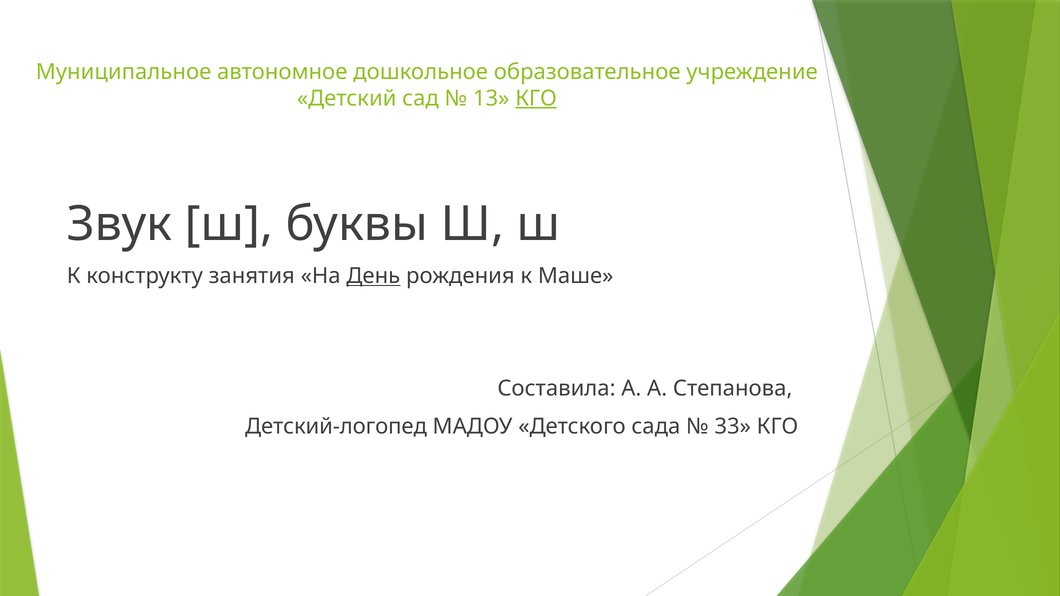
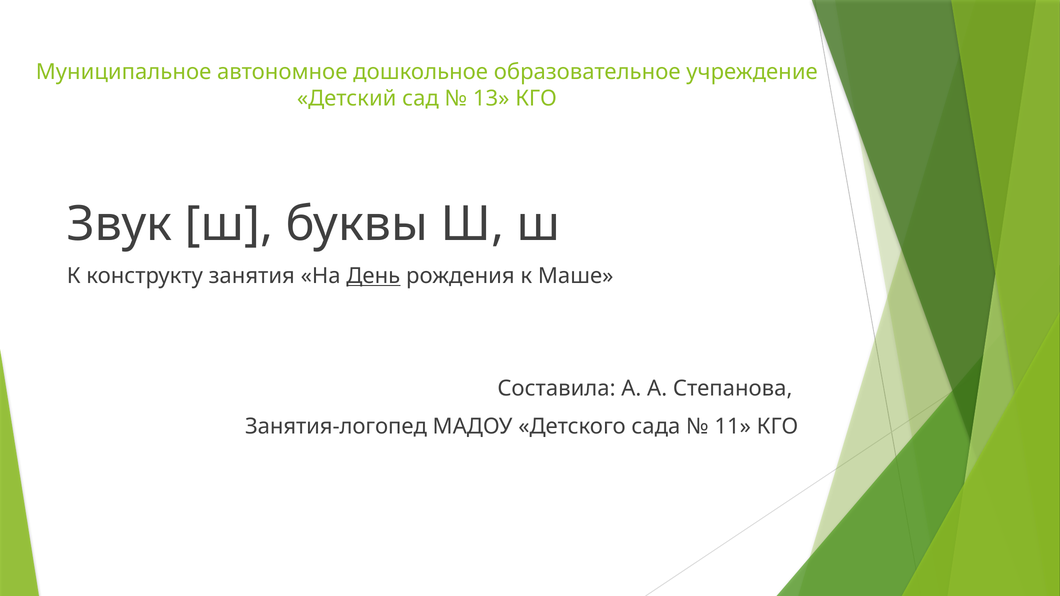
КГО underline: present -> none (536, 98)
Детский-логопед: Детский-логопед -> Занятия-логопед (336, 426)
33: 33 -> 11 (733, 426)
